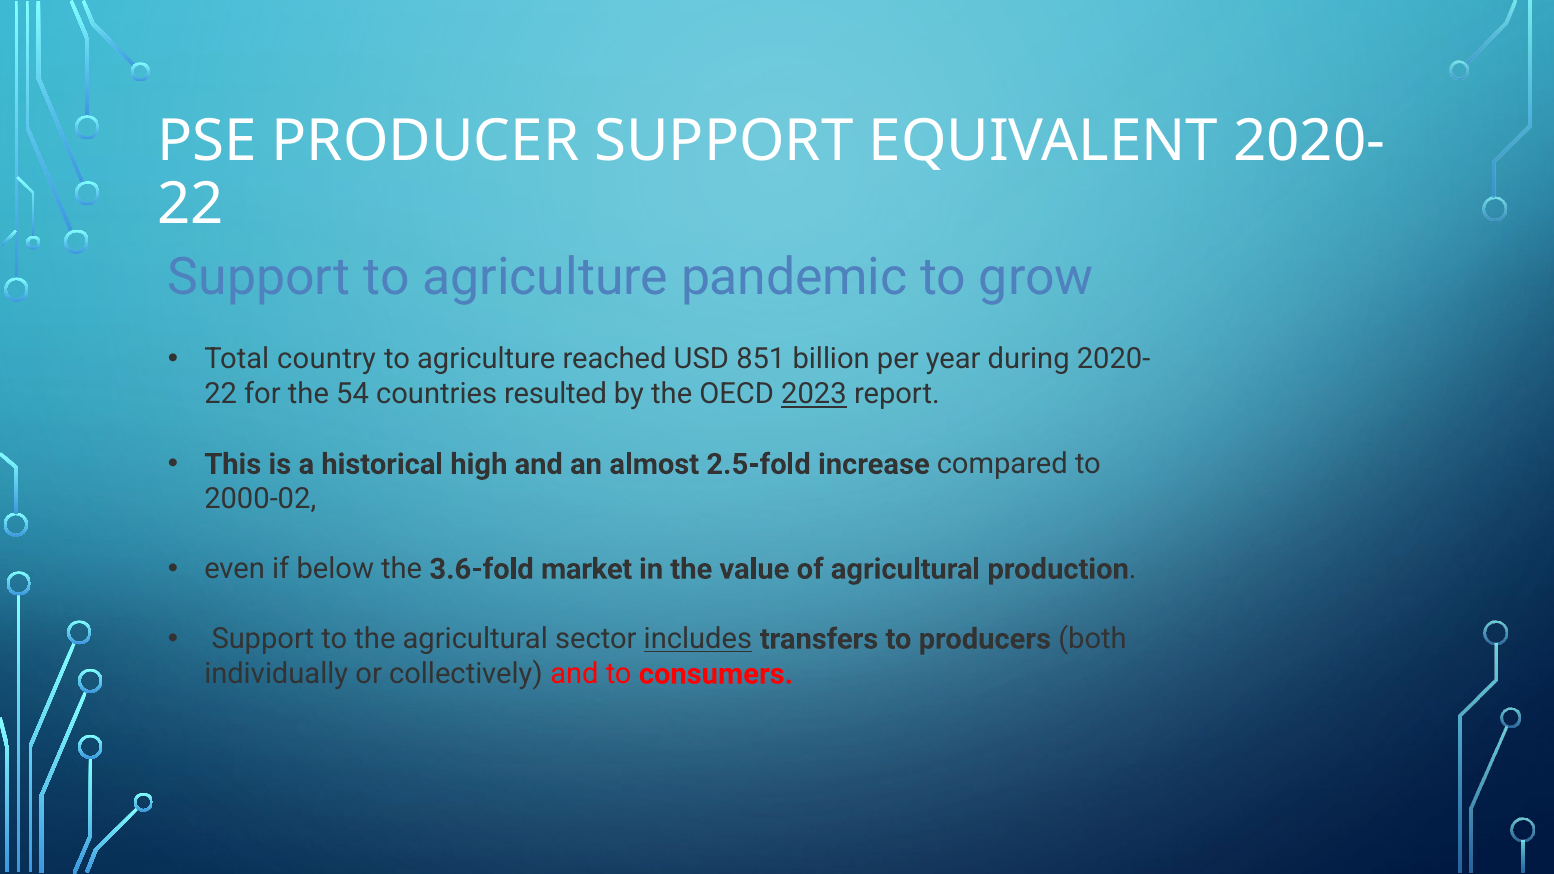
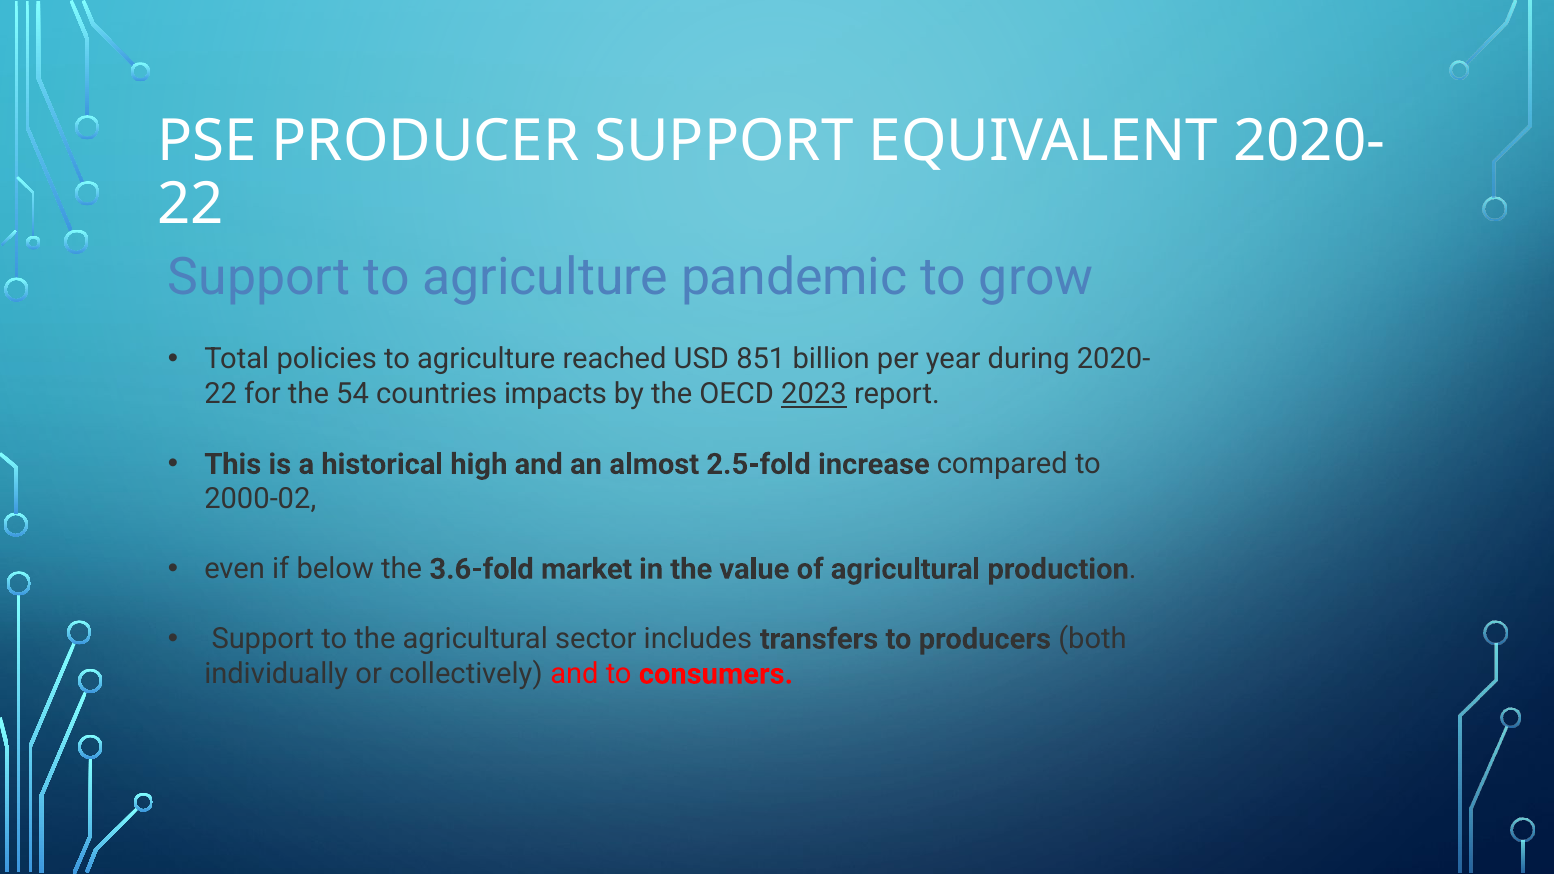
country: country -> policies (327, 359)
resulted: resulted -> impacts (556, 394)
includes underline: present -> none (698, 639)
